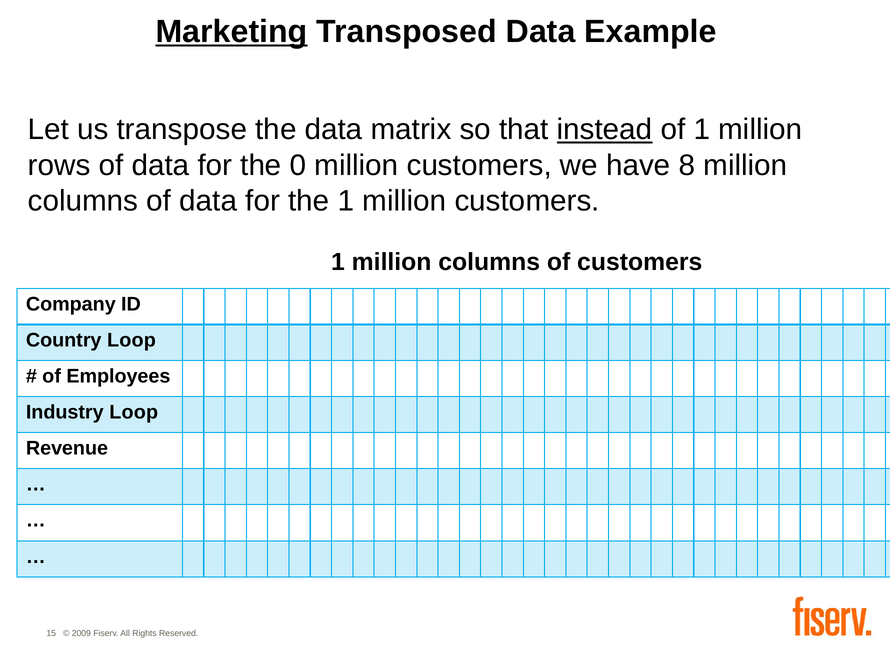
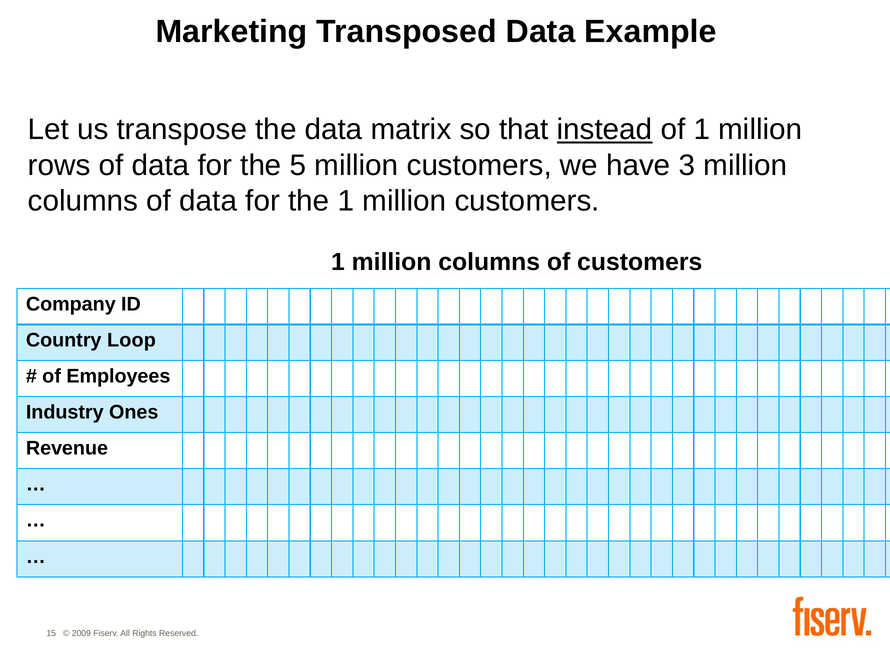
Marketing underline: present -> none (232, 32)
0: 0 -> 5 (298, 165)
8: 8 -> 3 (687, 165)
Industry Loop: Loop -> Ones (134, 413)
